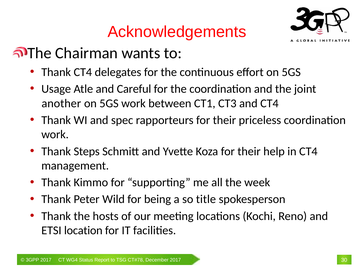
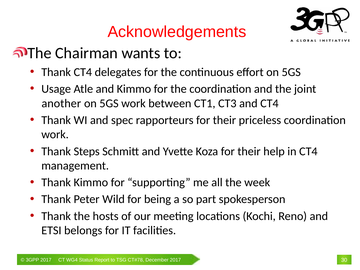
and Careful: Careful -> Kimmo (134, 89)
title: title -> part (206, 199)
location: location -> belongs (83, 230)
